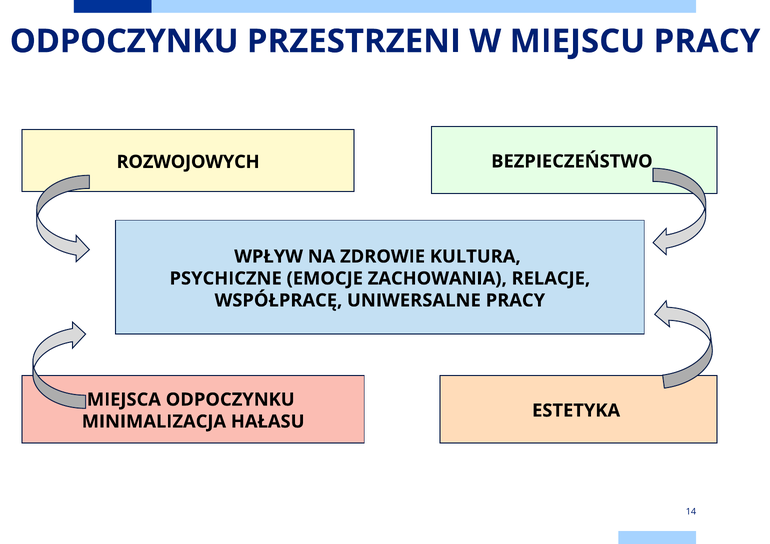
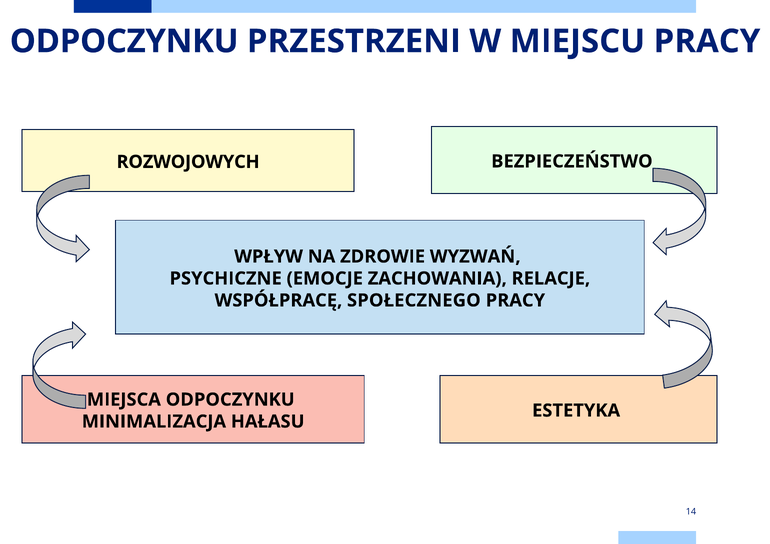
KULTURA: KULTURA -> WYZWAŃ (475, 257)
UNIWERSALNE: UNIWERSALNE -> SPOŁECZNEGO (414, 301)
